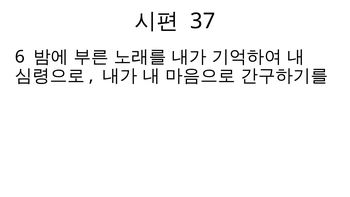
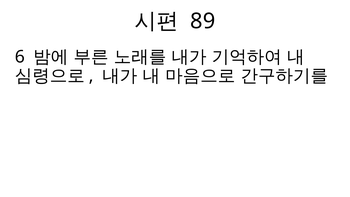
37: 37 -> 89 (203, 21)
